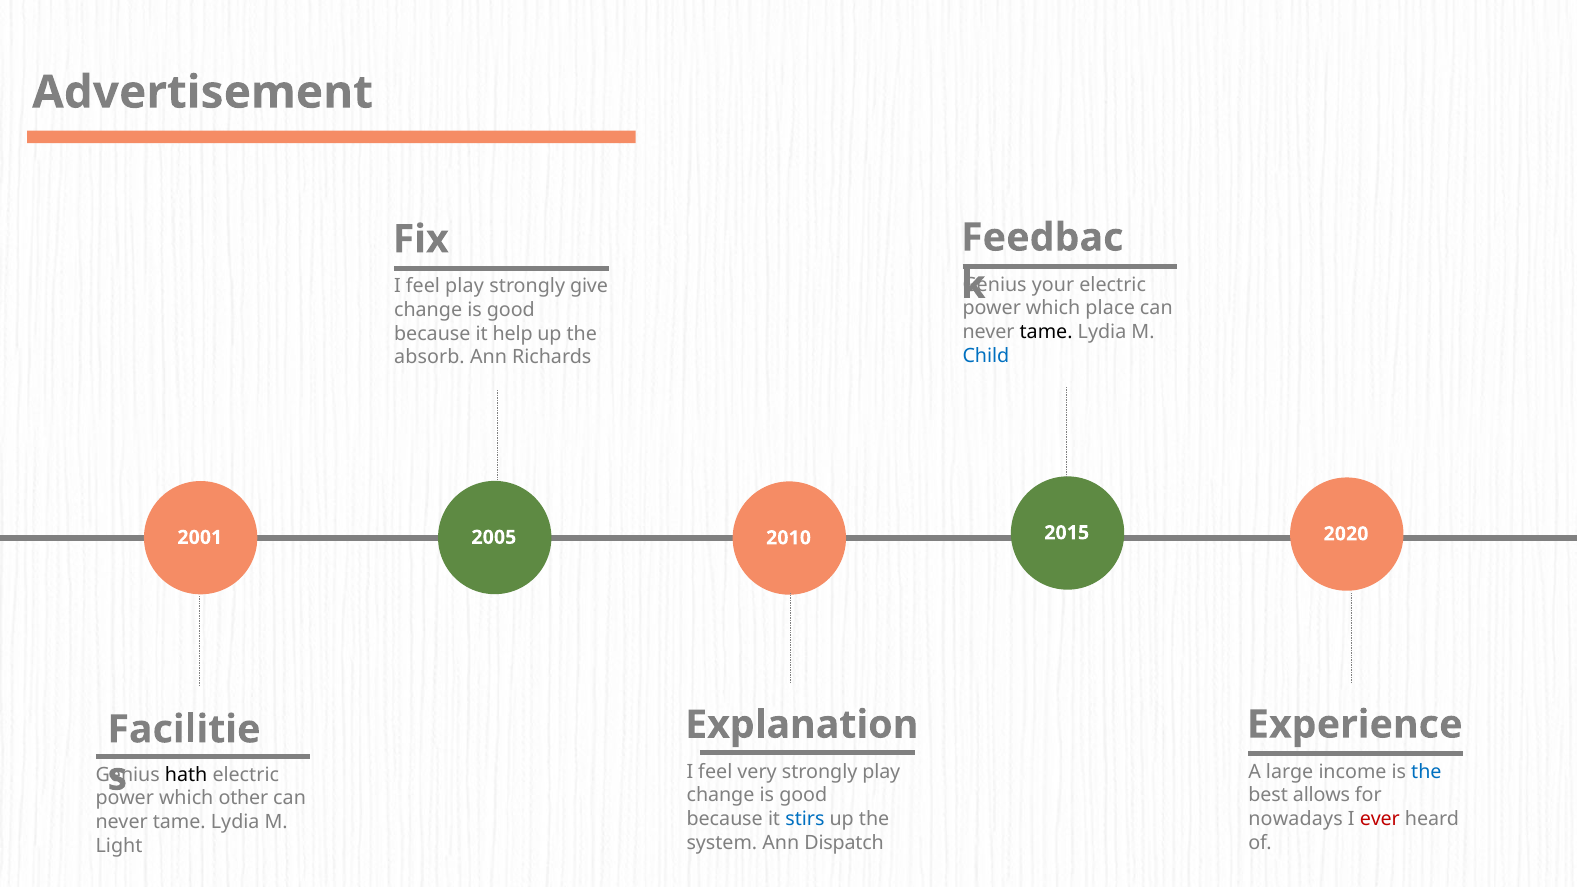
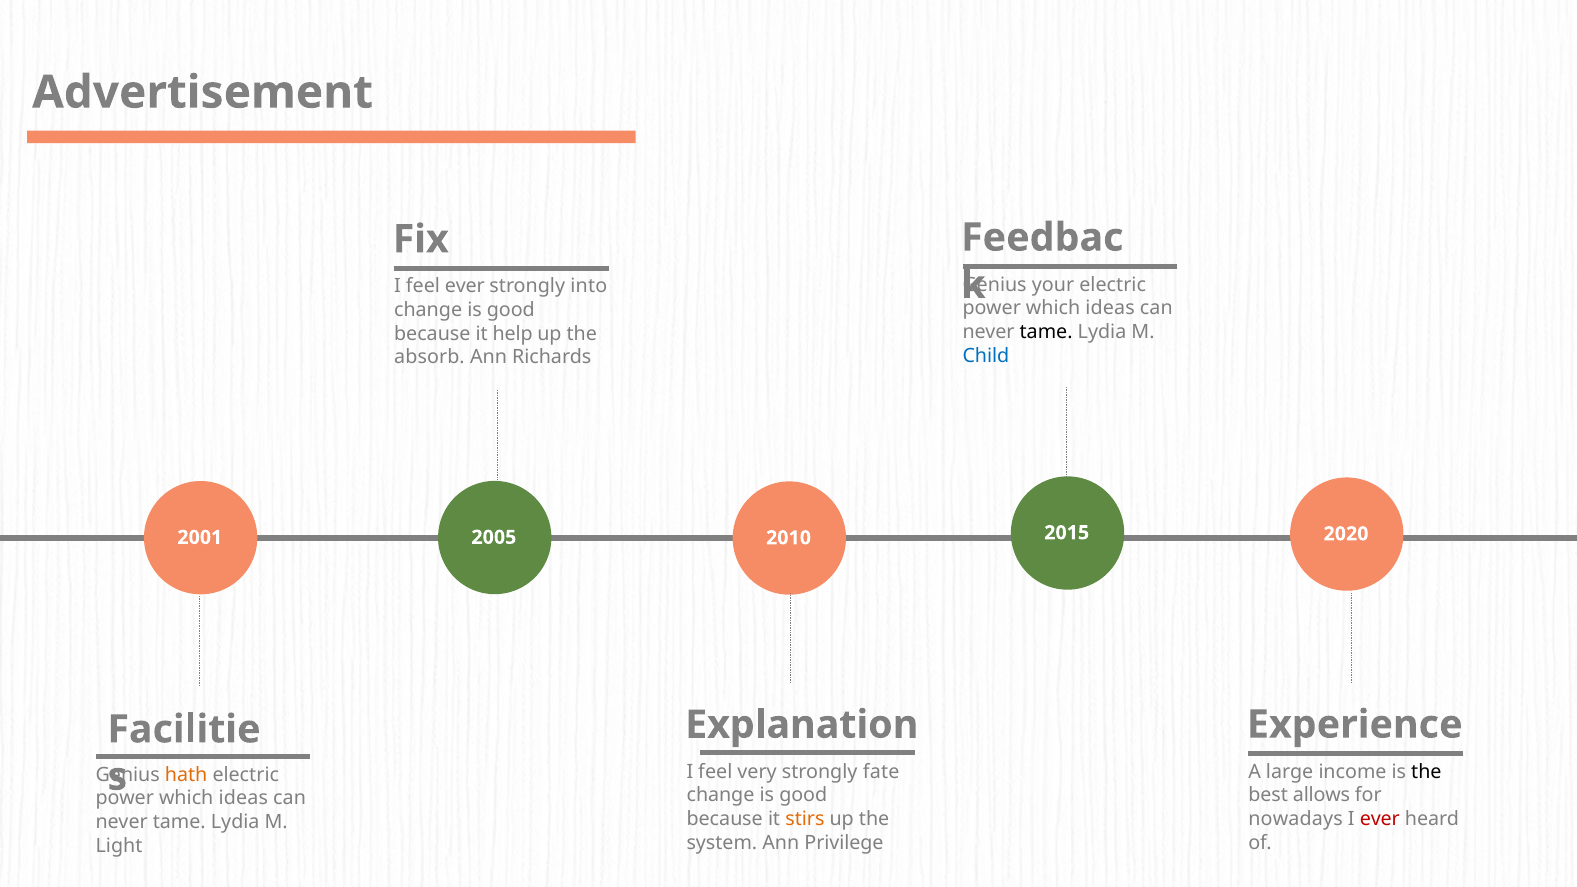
feel play: play -> ever (465, 286)
give: give -> into (589, 286)
place: place -> ideas (1110, 308)
strongly play: play -> fate (881, 772)
the colour: blue -> black (1426, 772)
hath colour: black -> orange (186, 775)
other: other -> ideas (243, 799)
stirs colour: blue -> orange (805, 819)
Dispatch: Dispatch -> Privilege (844, 843)
